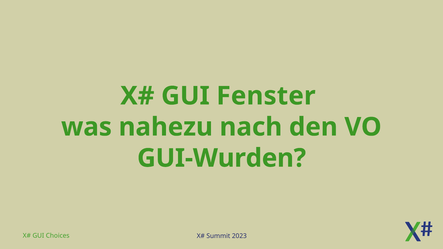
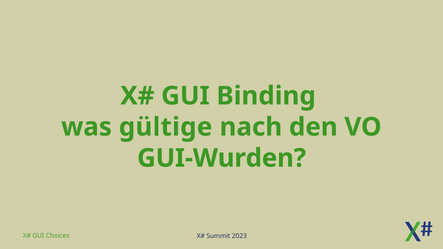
Fenster: Fenster -> Binding (266, 96)
nahezu: nahezu -> gültige (166, 127)
